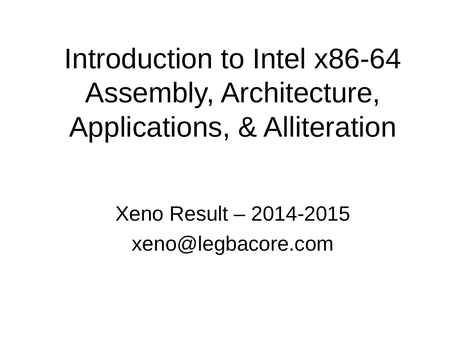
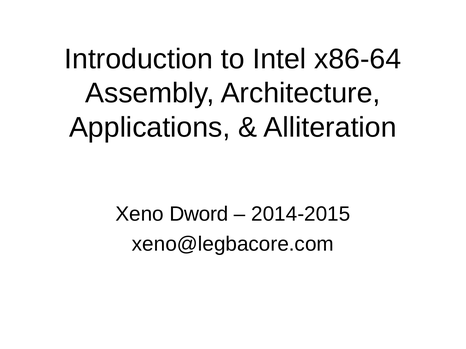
Result: Result -> Dword (199, 214)
